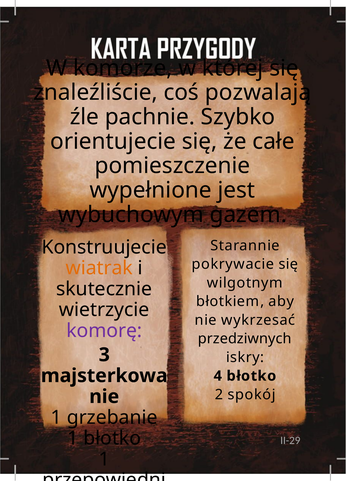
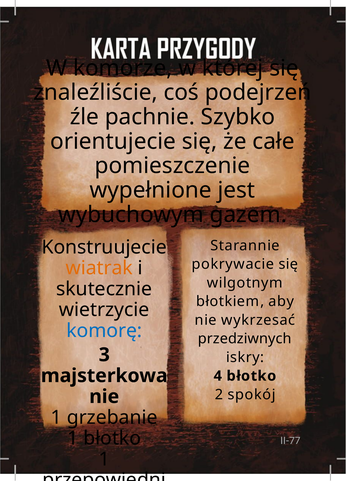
pozwalają: pozwalają -> podejrzeń (258, 93)
komorę colour: purple -> blue (104, 331)
II-29: II-29 -> II-77 (290, 441)
